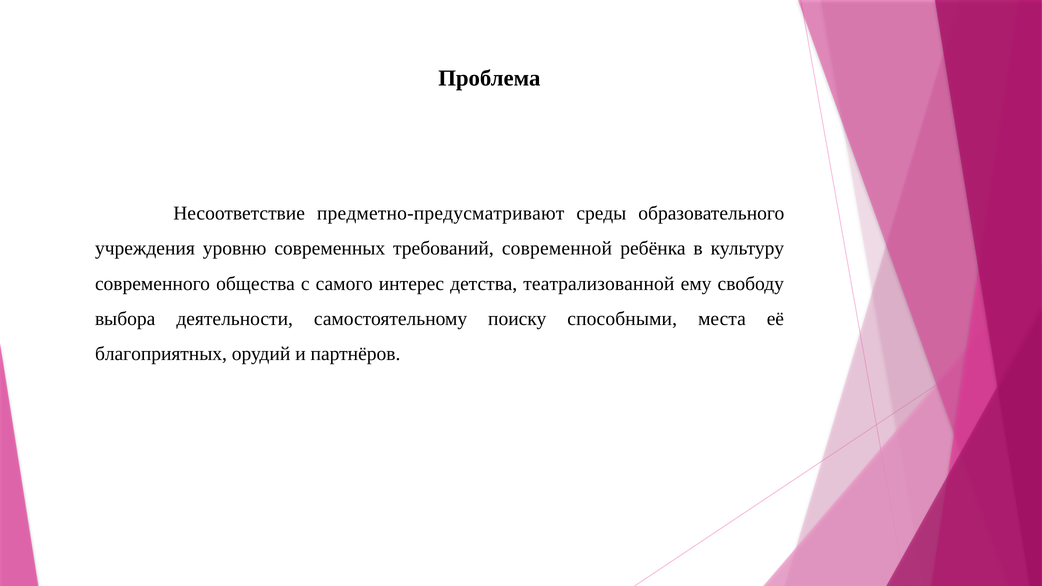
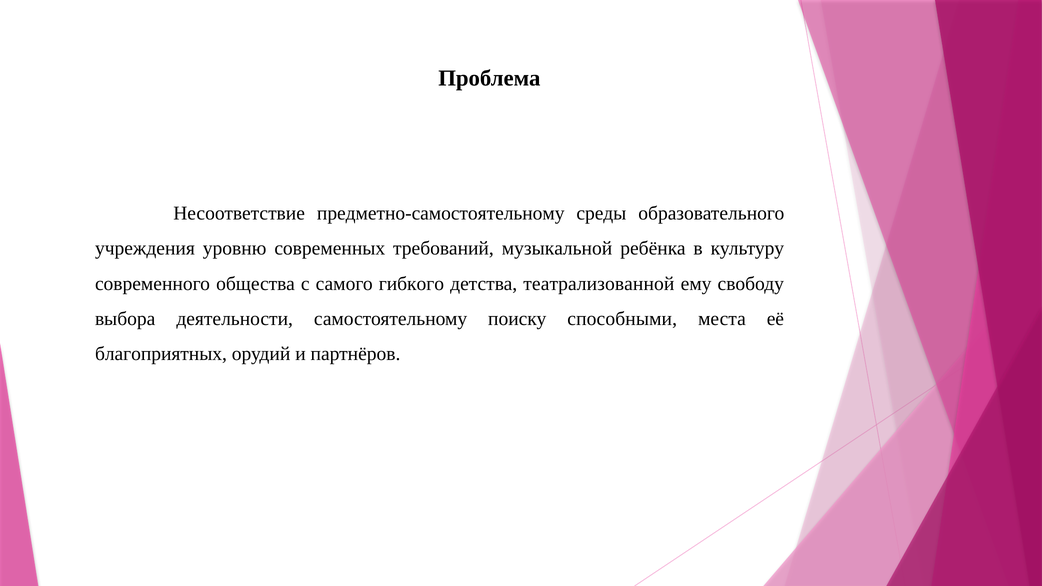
предметно-предусматривают: предметно-предусматривают -> предметно-самостоятельному (441, 213)
современной: современной -> музыкальной (557, 249)
интерес: интерес -> гибкого (411, 284)
